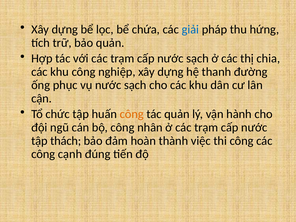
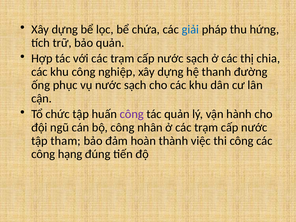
công colour: orange -> purple (132, 114)
thách: thách -> tham (66, 141)
cạnh: cạnh -> hạng (70, 154)
